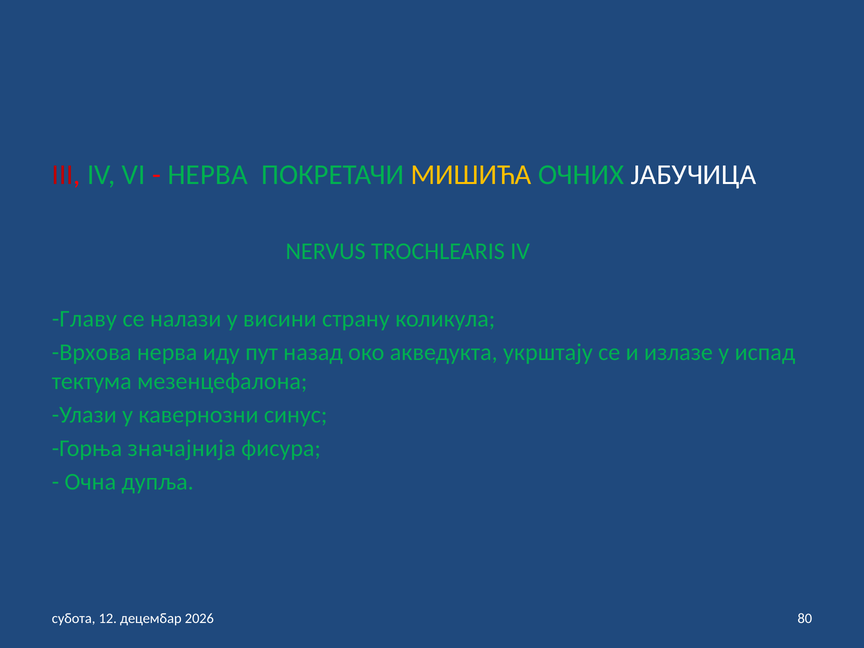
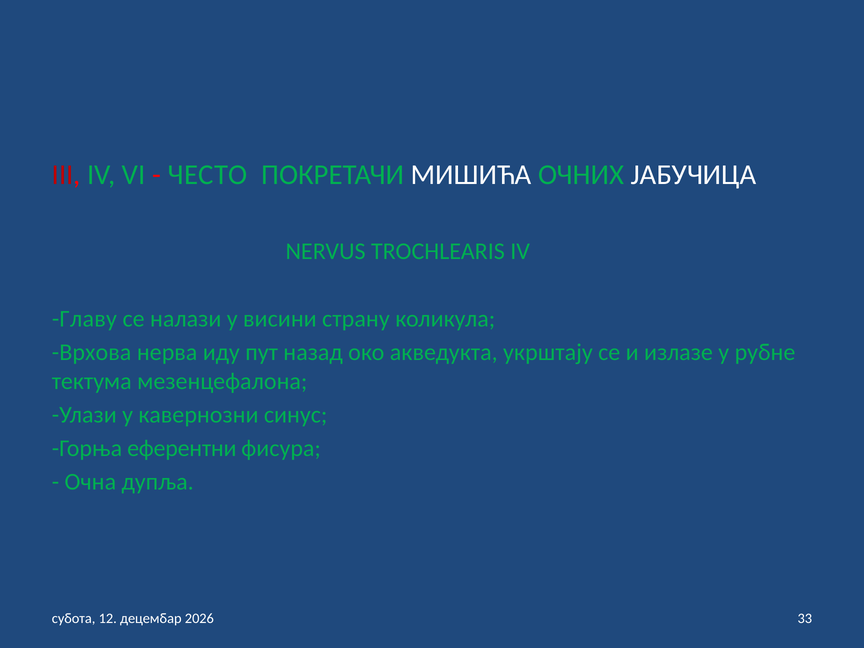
НЕРВА: НЕРВА -> ЧЕСТО (208, 175)
МИШИЋА colour: yellow -> white (471, 175)
испад: испад -> рубне (765, 352)
значајнија: значајнија -> еферентни (182, 448)
80: 80 -> 33 (805, 619)
